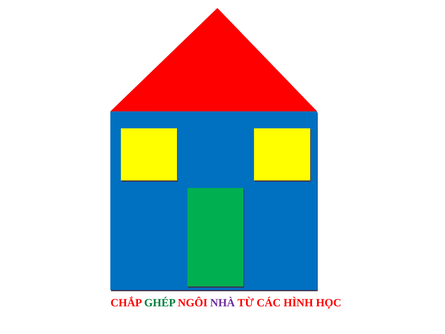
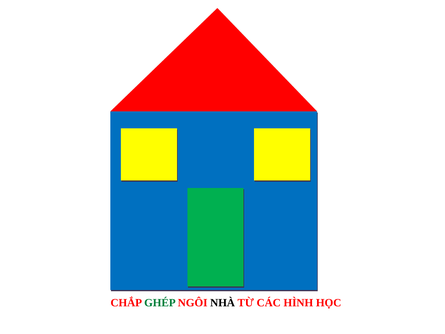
NHÀ colour: purple -> black (223, 303)
